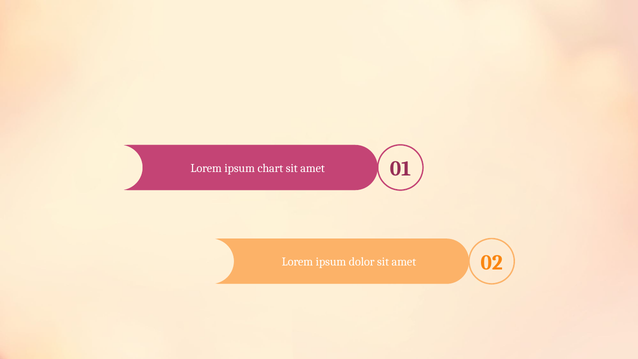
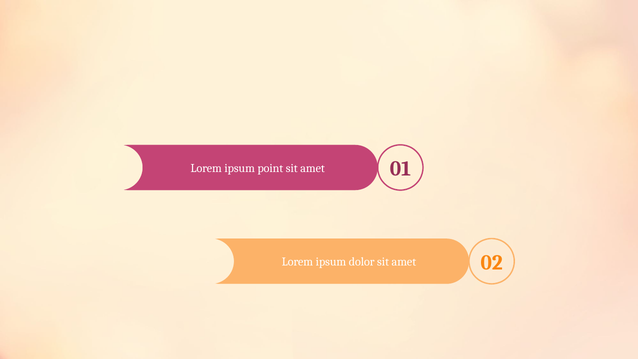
chart: chart -> point (270, 168)
